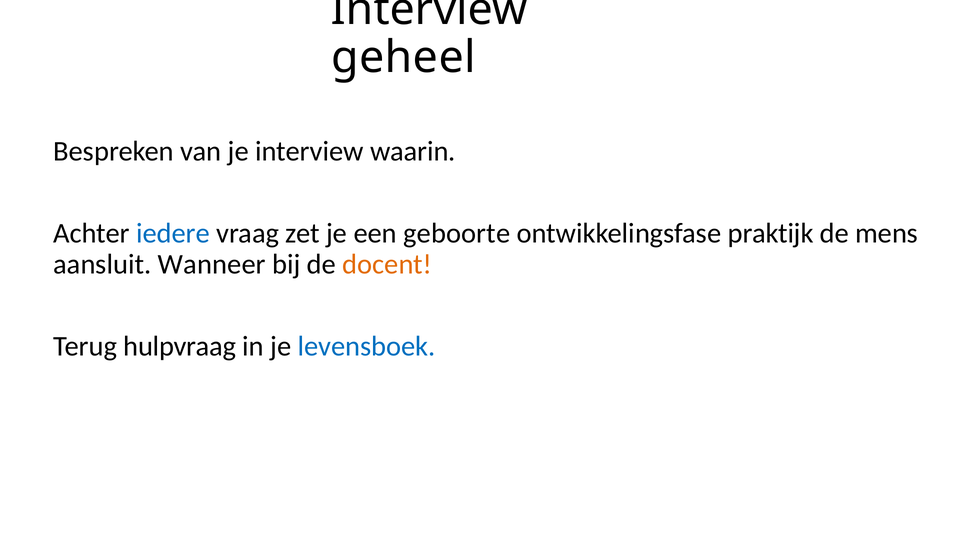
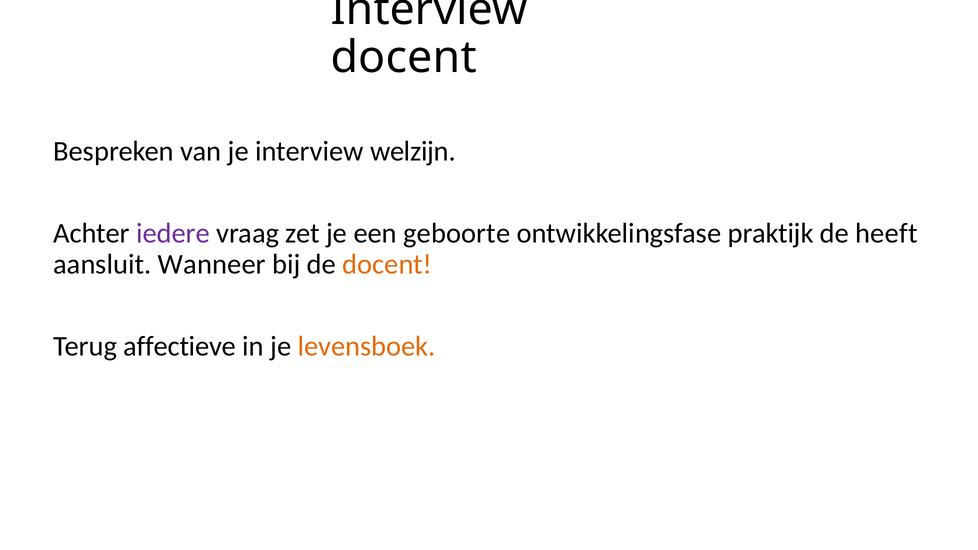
geheel: geheel -> docent (404, 58)
waarin: waarin -> welzijn (413, 151)
iedere colour: blue -> purple (173, 233)
mens: mens -> heeft (887, 233)
hulpvraag: hulpvraag -> affectieve (180, 346)
levensboek colour: blue -> orange (366, 346)
